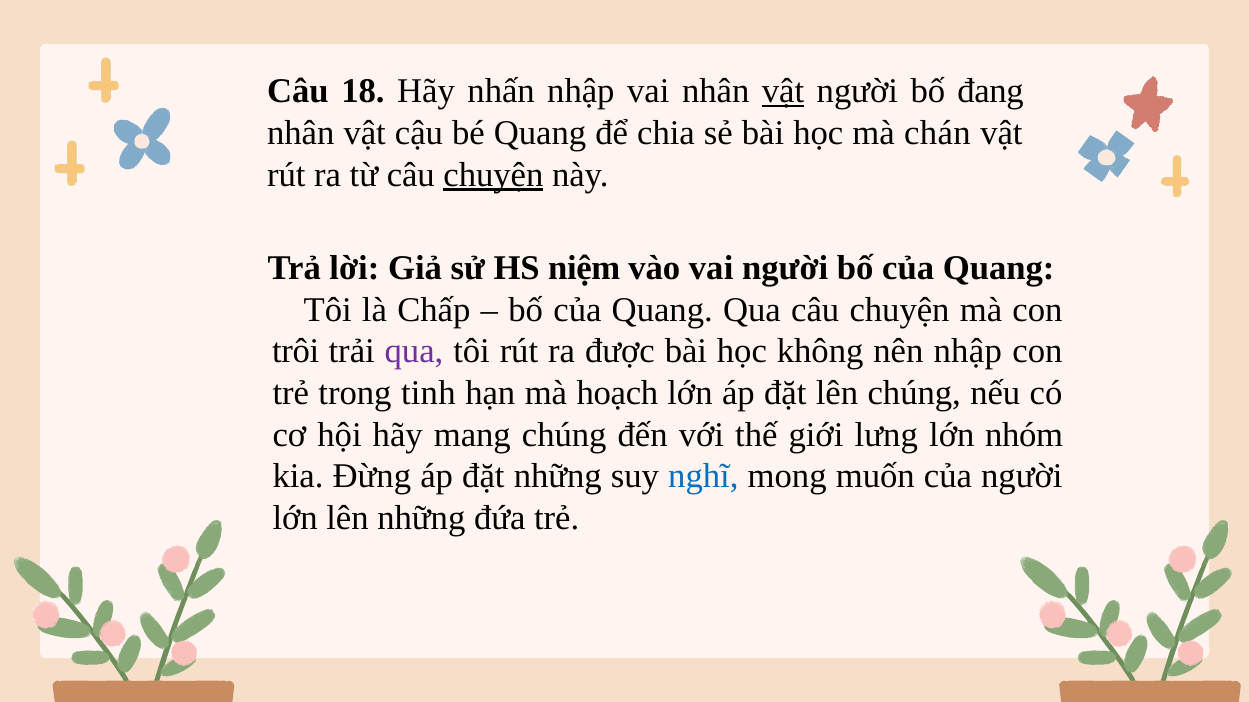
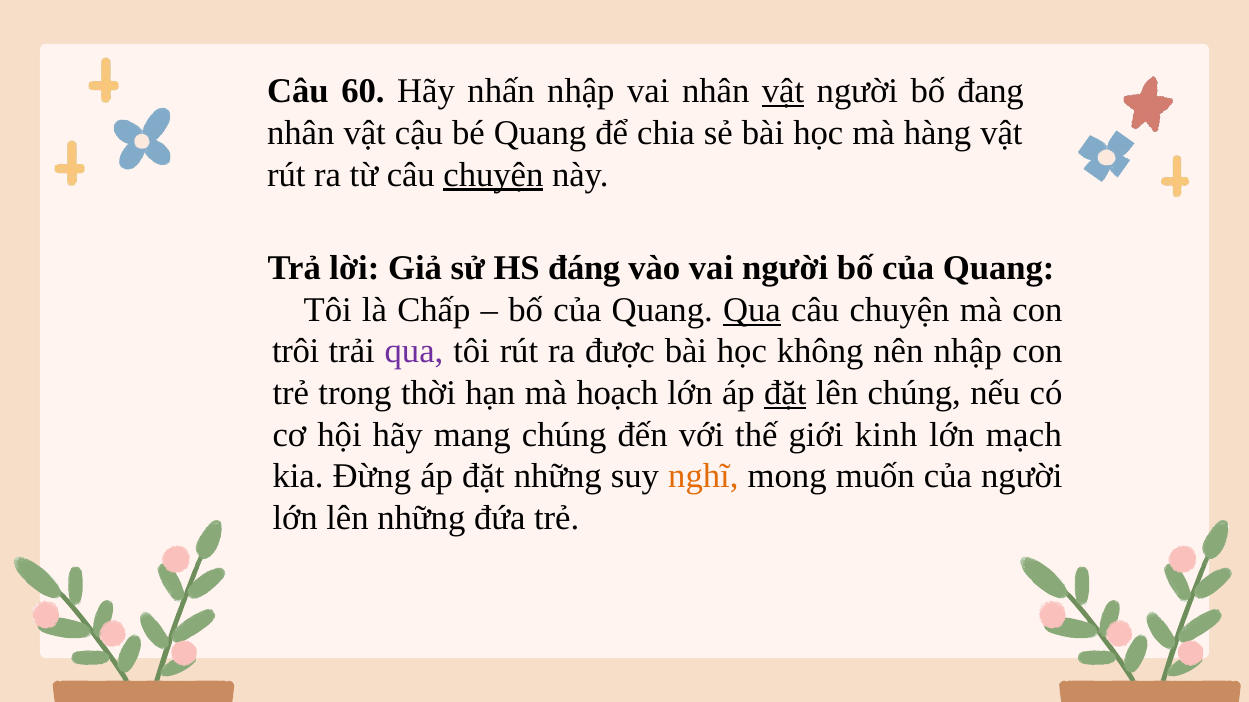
18: 18 -> 60 (363, 92)
chán: chán -> hàng (938, 133)
niệm: niệm -> đáng (584, 268)
Qua underline: none -> present (752, 310)
tinh: tinh -> thời (428, 393)
đặt underline: none -> present (785, 393)
lưng: lưng -> kinh (886, 435)
nhóm: nhóm -> mạch (1024, 435)
nghĩ colour: blue -> orange (703, 477)
